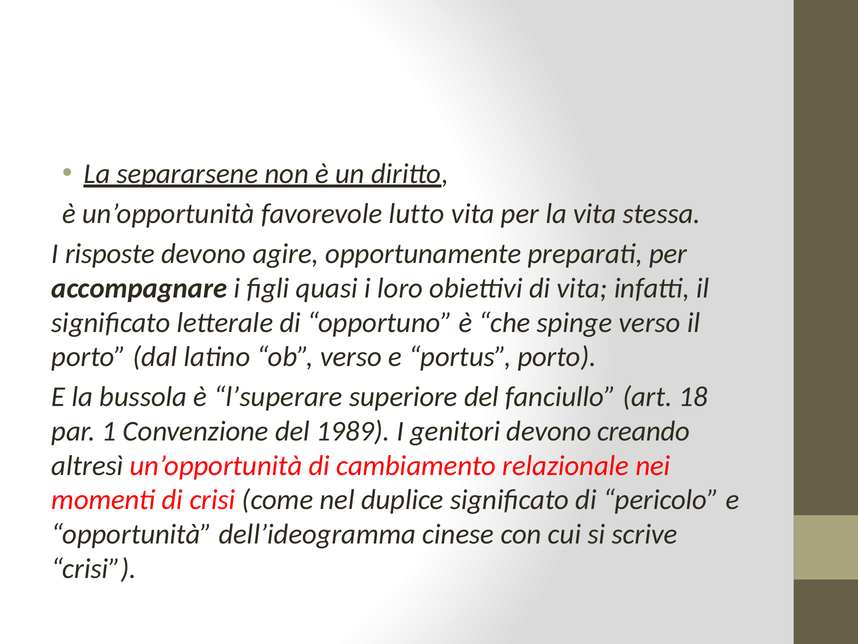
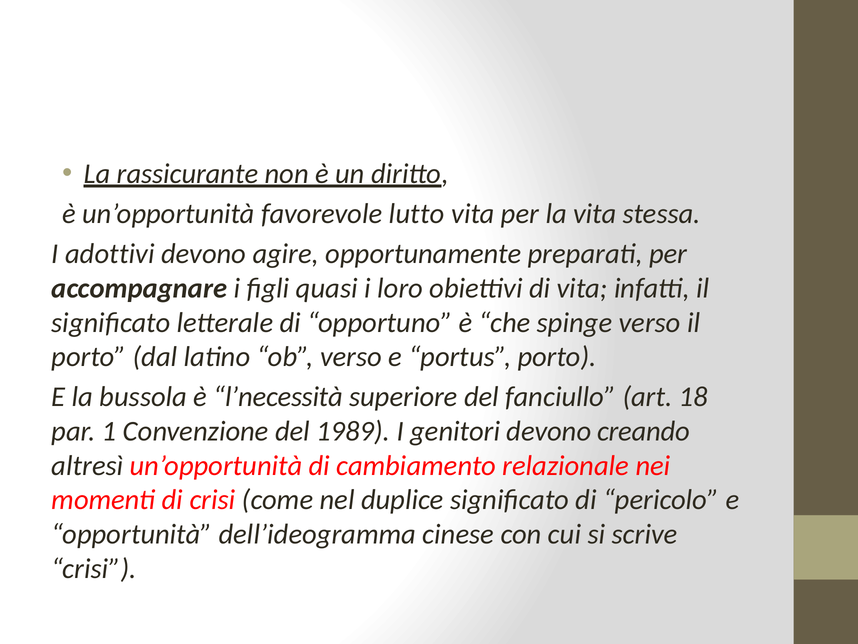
separarsene: separarsene -> rassicurante (188, 174)
risposte: risposte -> adottivi (110, 254)
l’superare: l’superare -> l’necessità (278, 397)
